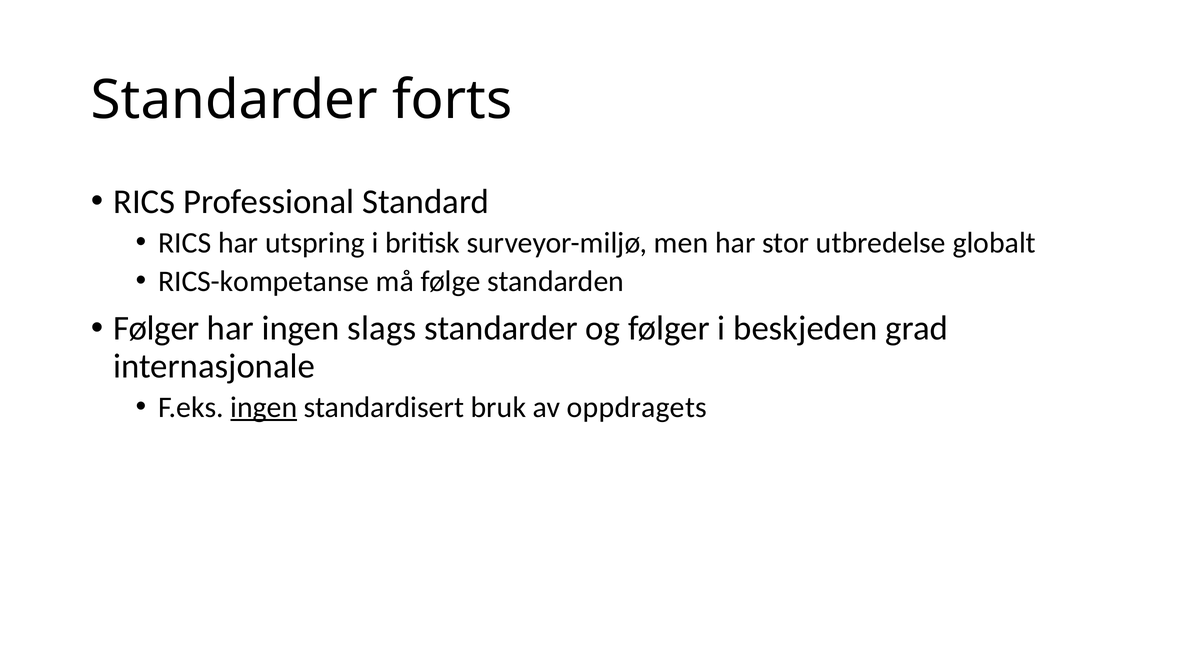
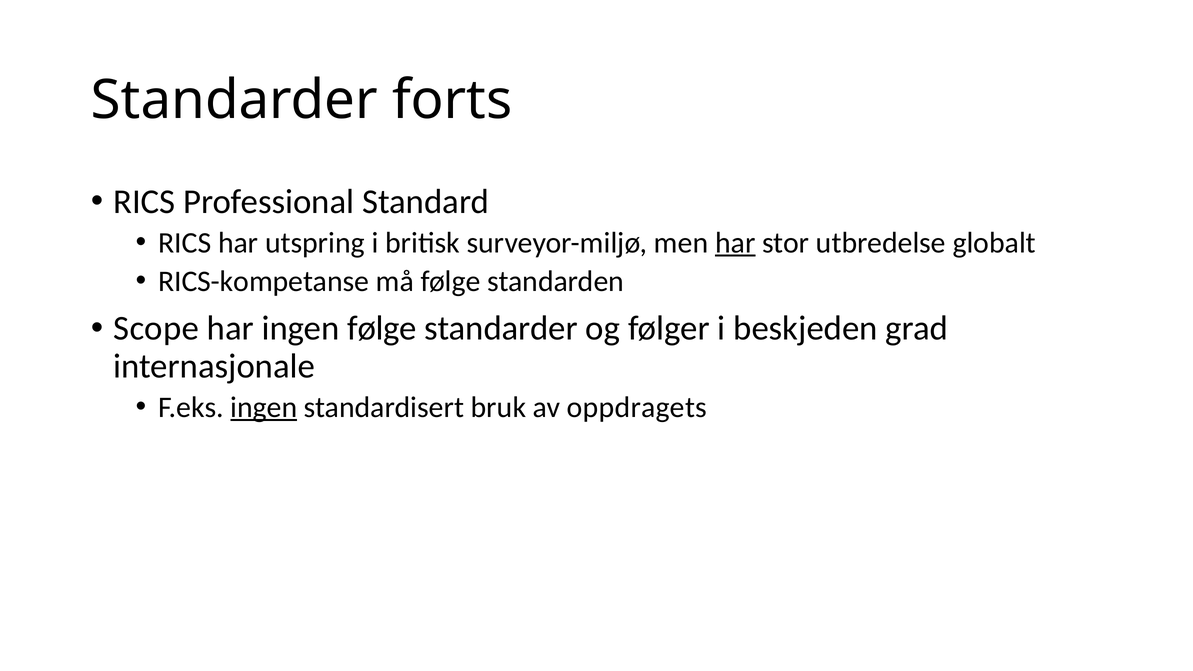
har underline: none -> present (735, 243)
Følger: Følger -> Scope (156, 329)
ingen slags: slags -> følge (382, 329)
